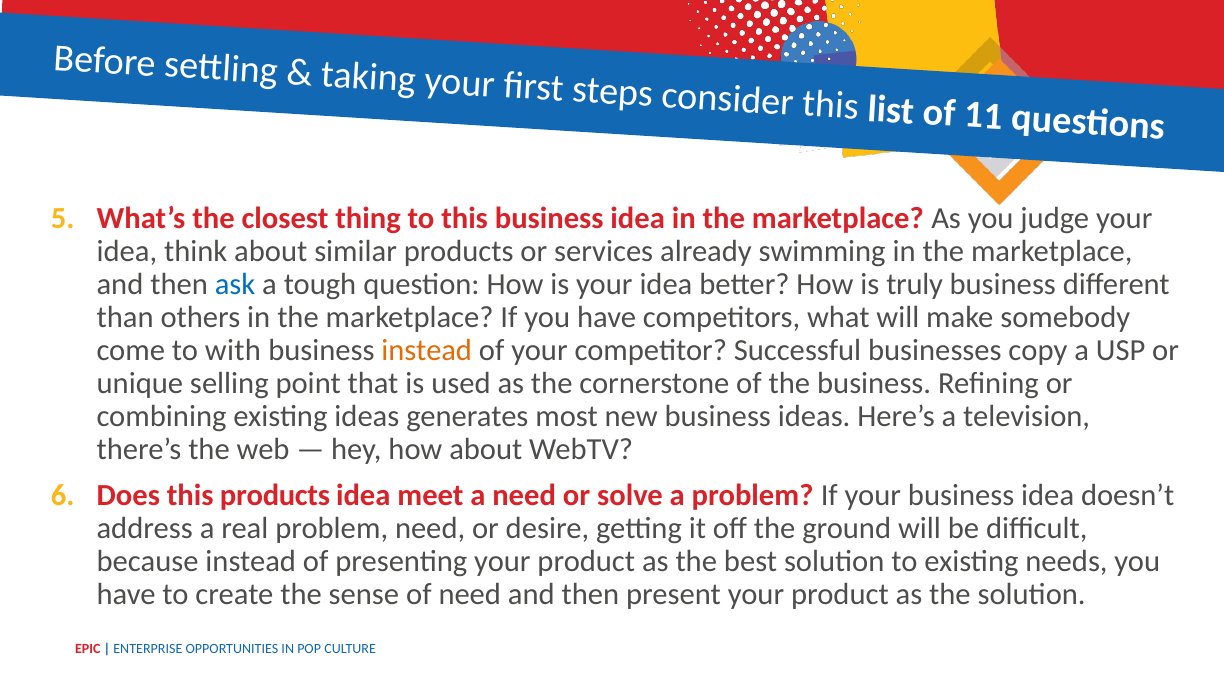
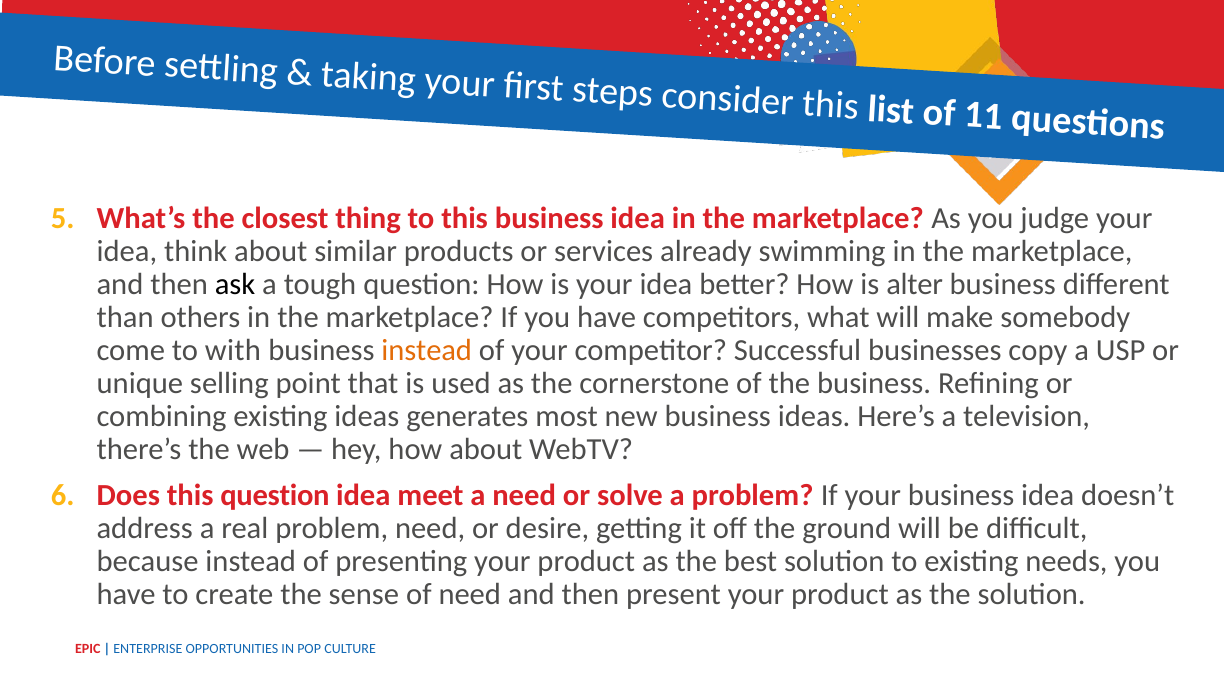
ask colour: blue -> black (235, 285)
truly: truly -> alter (915, 285)
this products: products -> question (275, 496)
